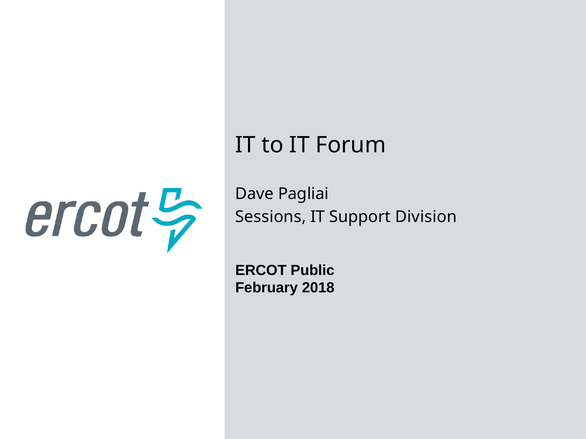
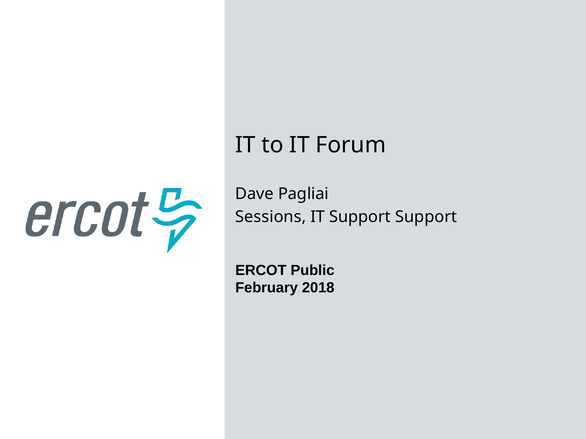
Support Division: Division -> Support (426, 217)
